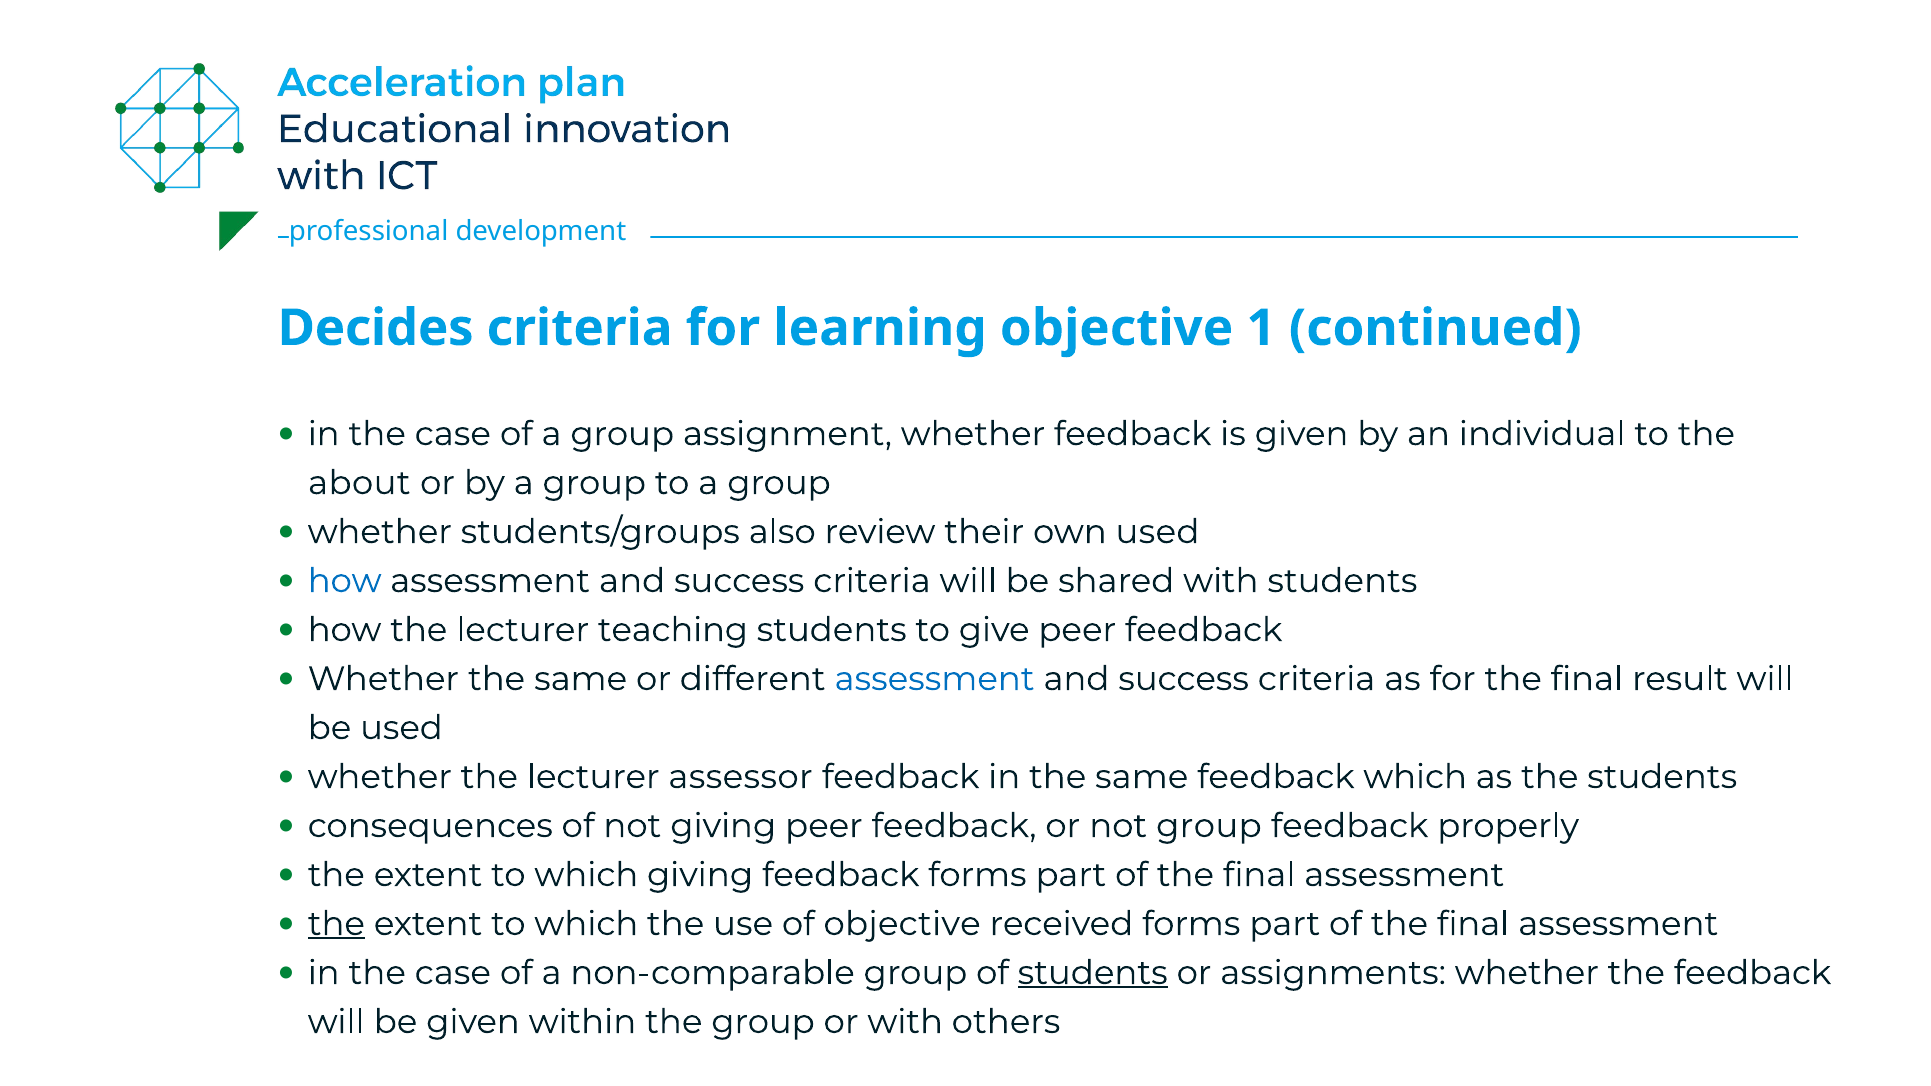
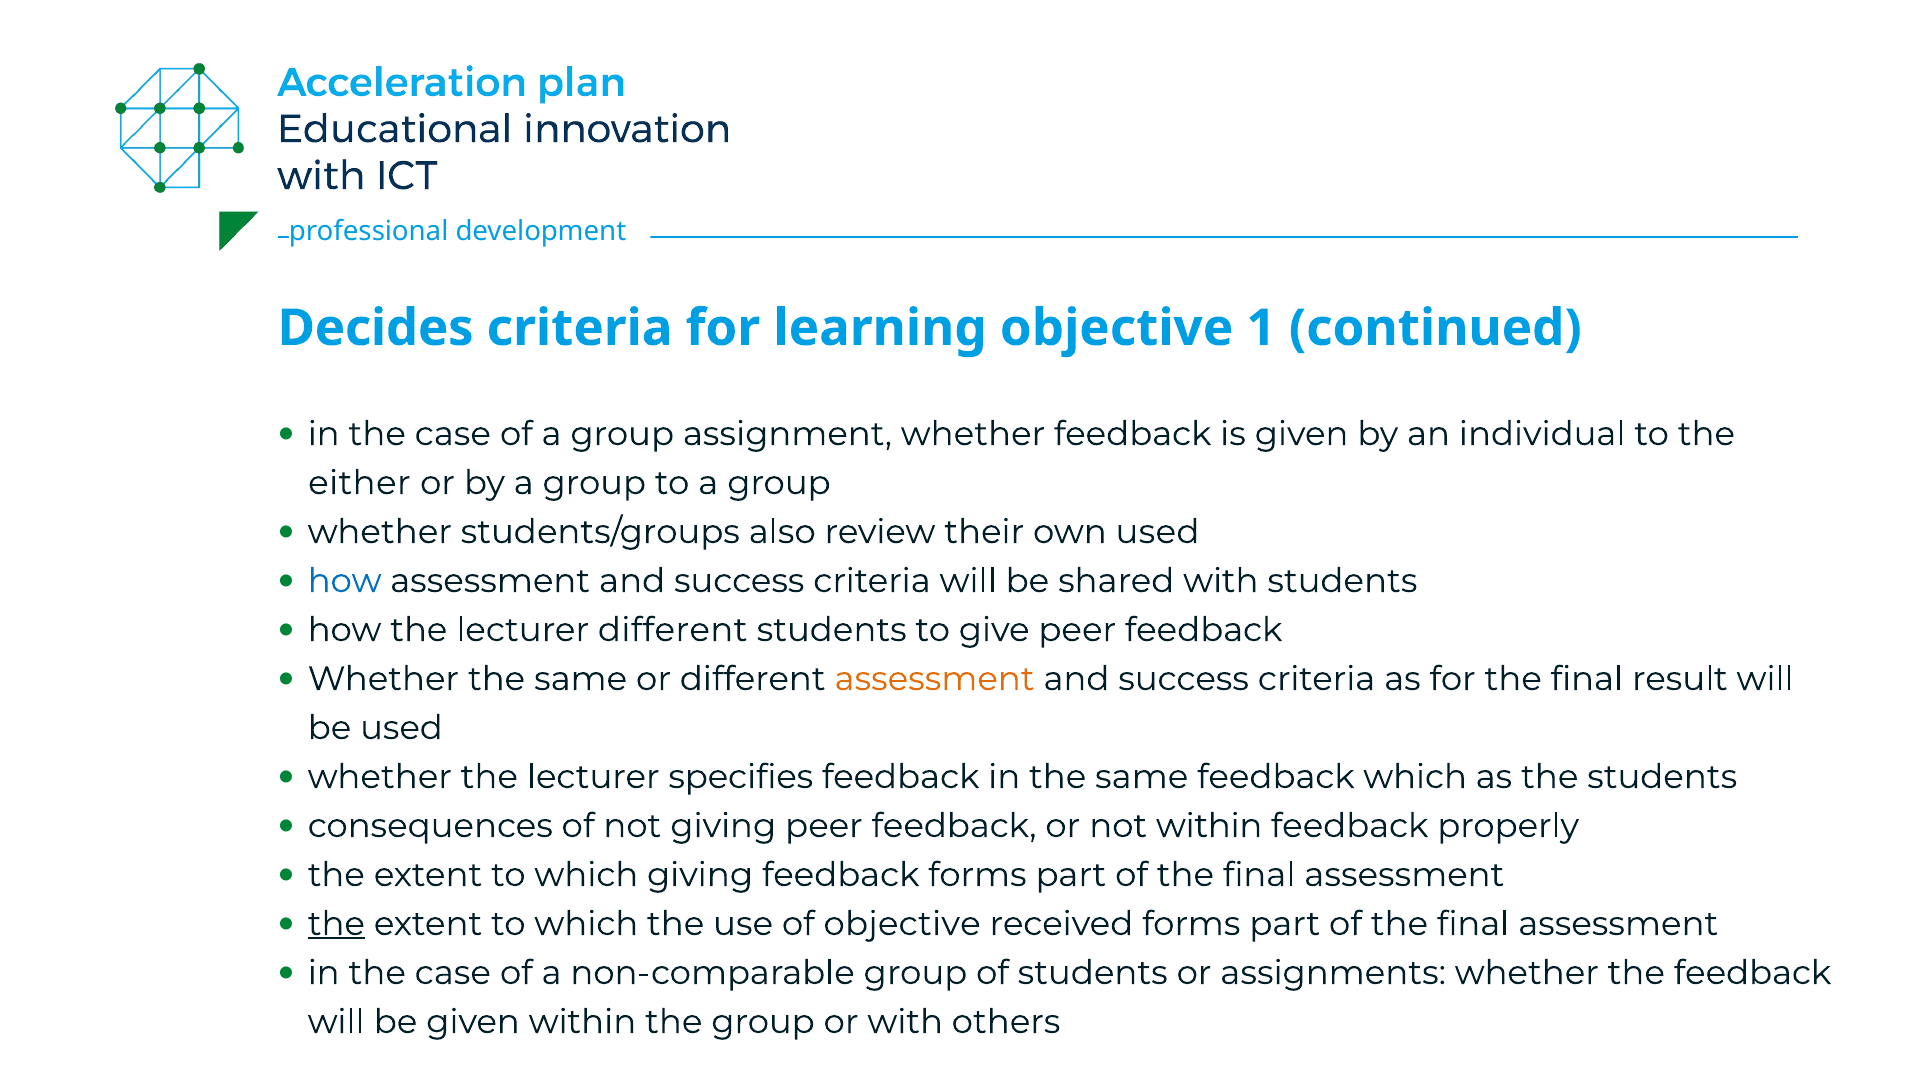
about: about -> either (359, 483)
lecturer teaching: teaching -> different (673, 630)
assessment colour: blue -> orange (935, 679)
assessor: assessor -> specifies (741, 777)
not group: group -> within (1209, 826)
students underline: present -> none (1093, 973)
